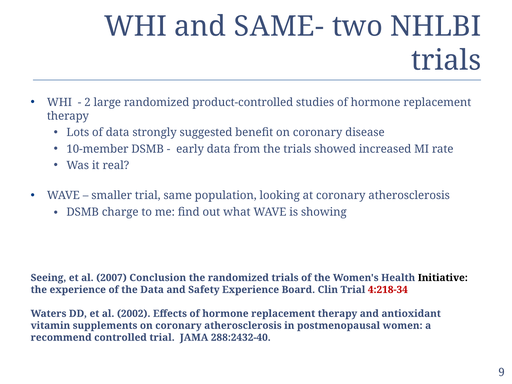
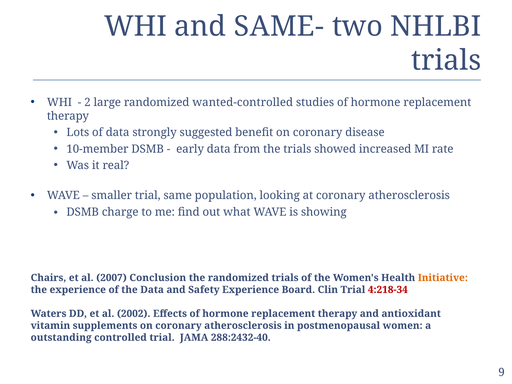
product-controlled: product-controlled -> wanted-controlled (243, 102)
Seeing: Seeing -> Chairs (48, 278)
Initiative colour: black -> orange (443, 278)
recommend: recommend -> outstanding (61, 338)
